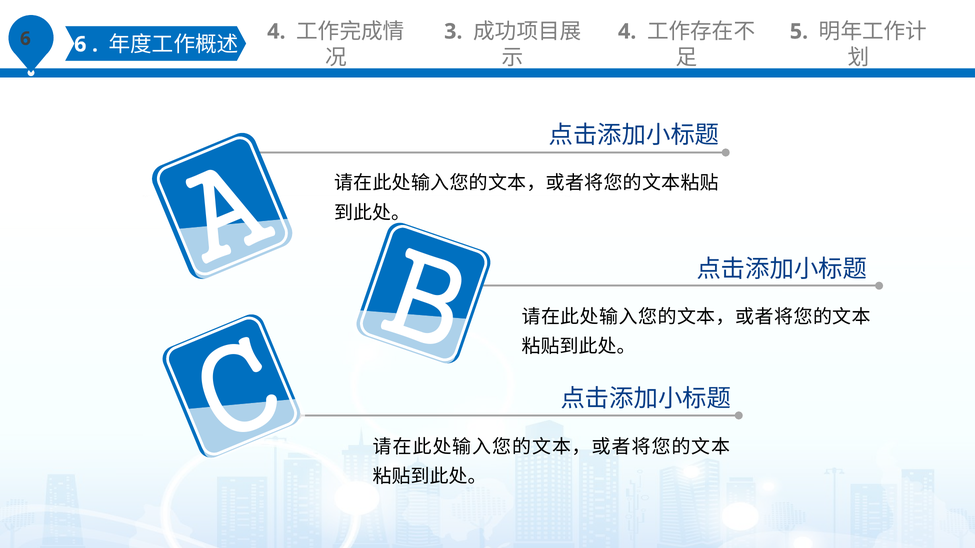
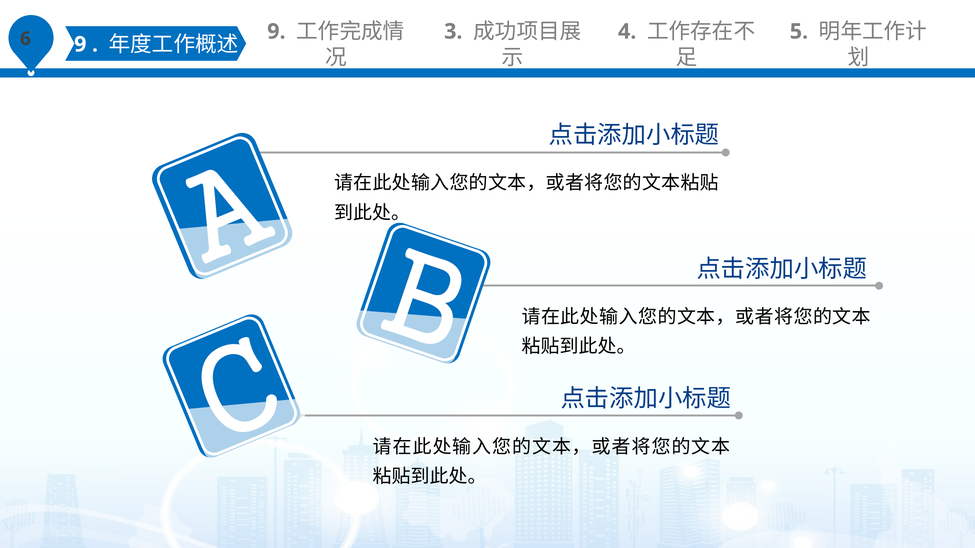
6: 6 -> 9 (80, 44)
4: 4 -> 9 (276, 32)
